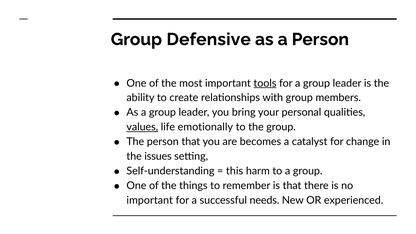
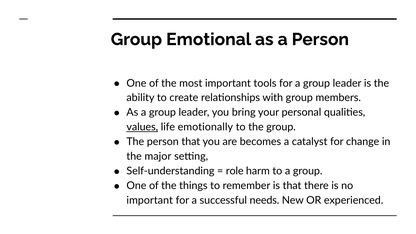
Defensive: Defensive -> Emotional (209, 39)
tools underline: present -> none (265, 83)
issues: issues -> major (158, 156)
this: this -> role (235, 171)
